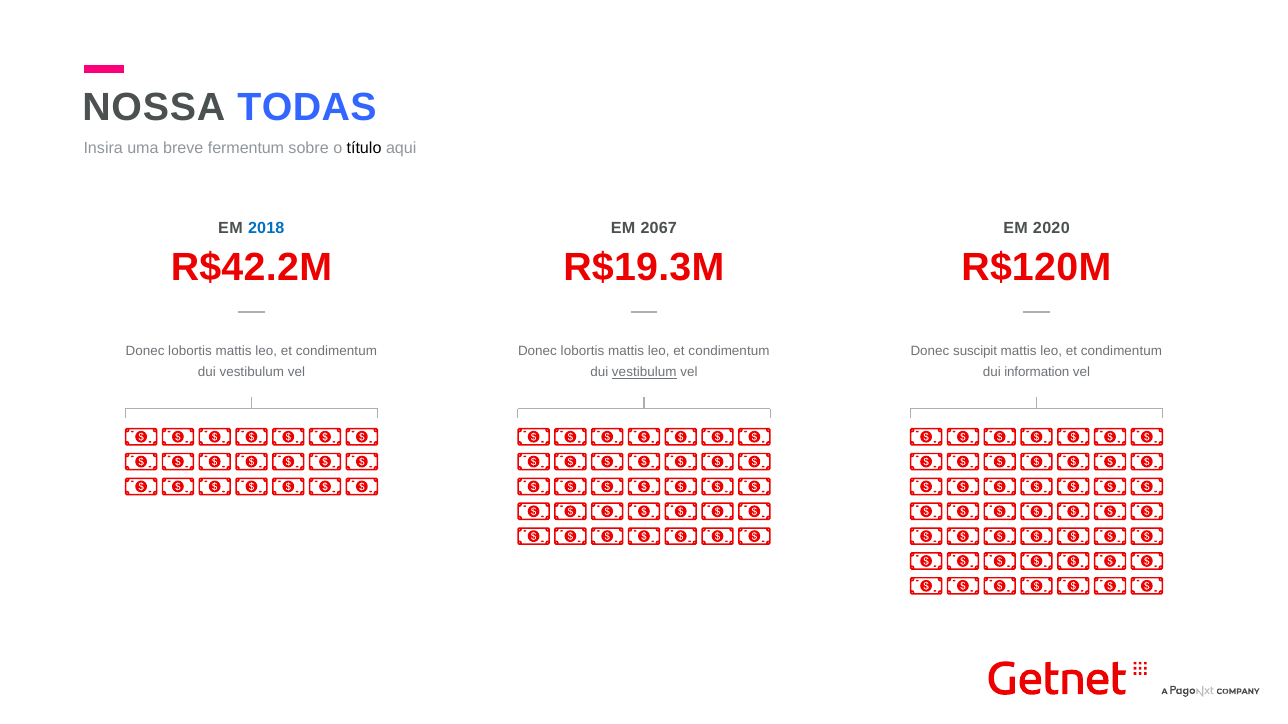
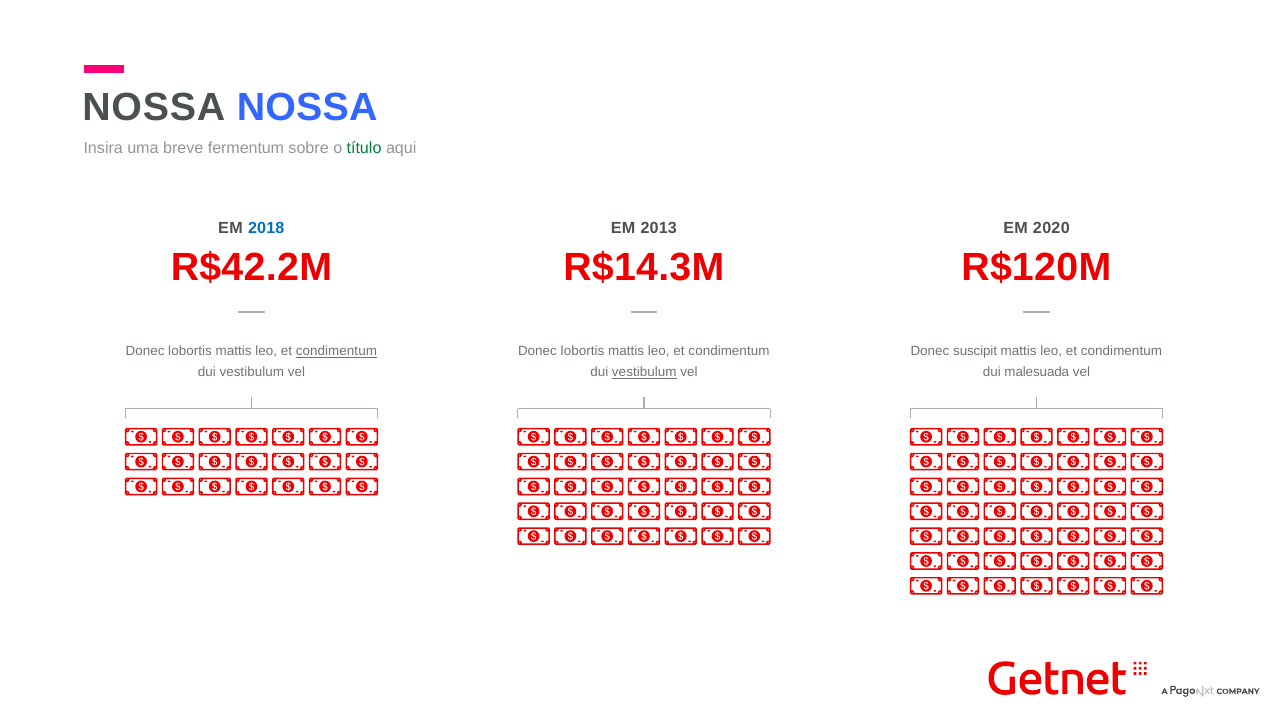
NOSSA TODAS: TODAS -> NOSSA (307, 107)
título colour: black -> green (364, 148)
2067: 2067 -> 2013 (659, 228)
R$19.3M: R$19.3M -> R$14.3M (644, 267)
condimentum underline: none -> present (336, 352)
information: information -> malesuada (1037, 373)
